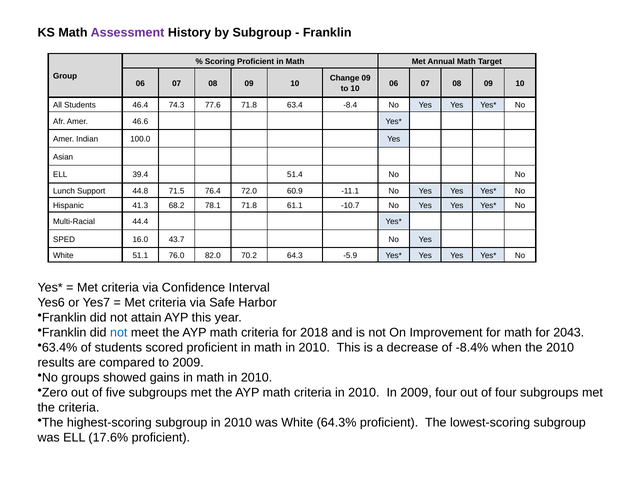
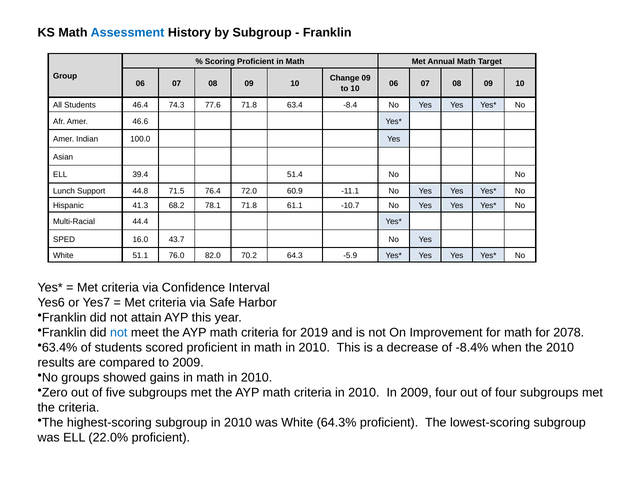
Assessment colour: purple -> blue (127, 33)
2018: 2018 -> 2019 (314, 333)
2043: 2043 -> 2078 (569, 333)
17.6%: 17.6% -> 22.0% (108, 438)
